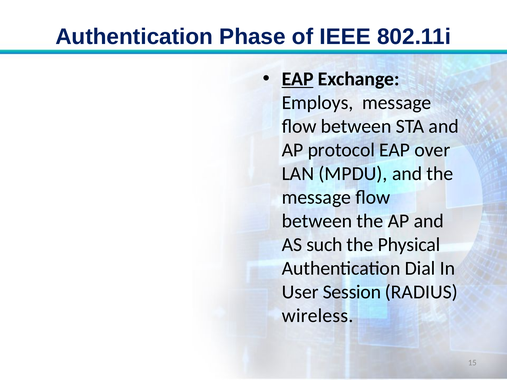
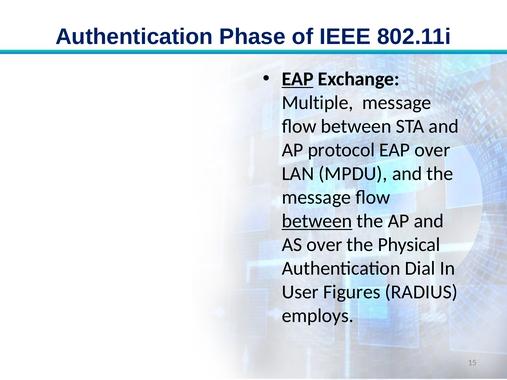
Employs: Employs -> Multiple (318, 103)
between underline: none -> present (317, 221)
AS such: such -> over (324, 245)
Session: Session -> Figures (352, 292)
wireless: wireless -> employs (318, 316)
